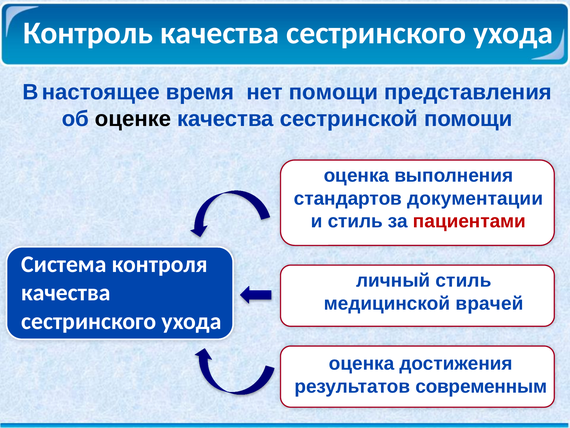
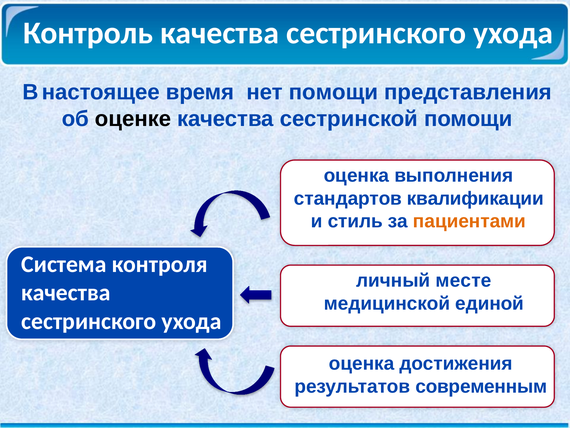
документации: документации -> квалификации (475, 198)
пациентами colour: red -> orange (469, 221)
личный стиль: стиль -> месте (463, 280)
врачей: врачей -> единой (490, 303)
